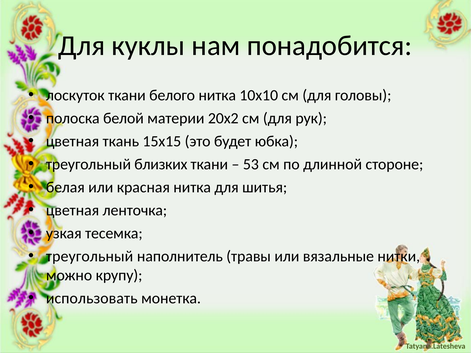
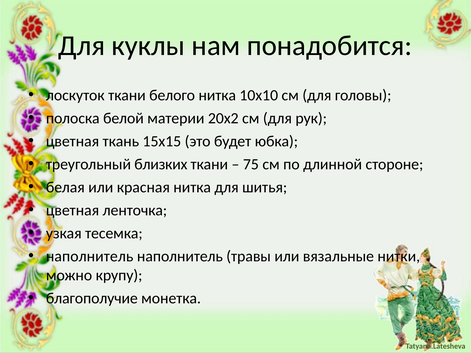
53: 53 -> 75 (251, 164)
треугольный: треугольный -> наполнитель (90, 257)
использовать: использовать -> благополучие (92, 298)
